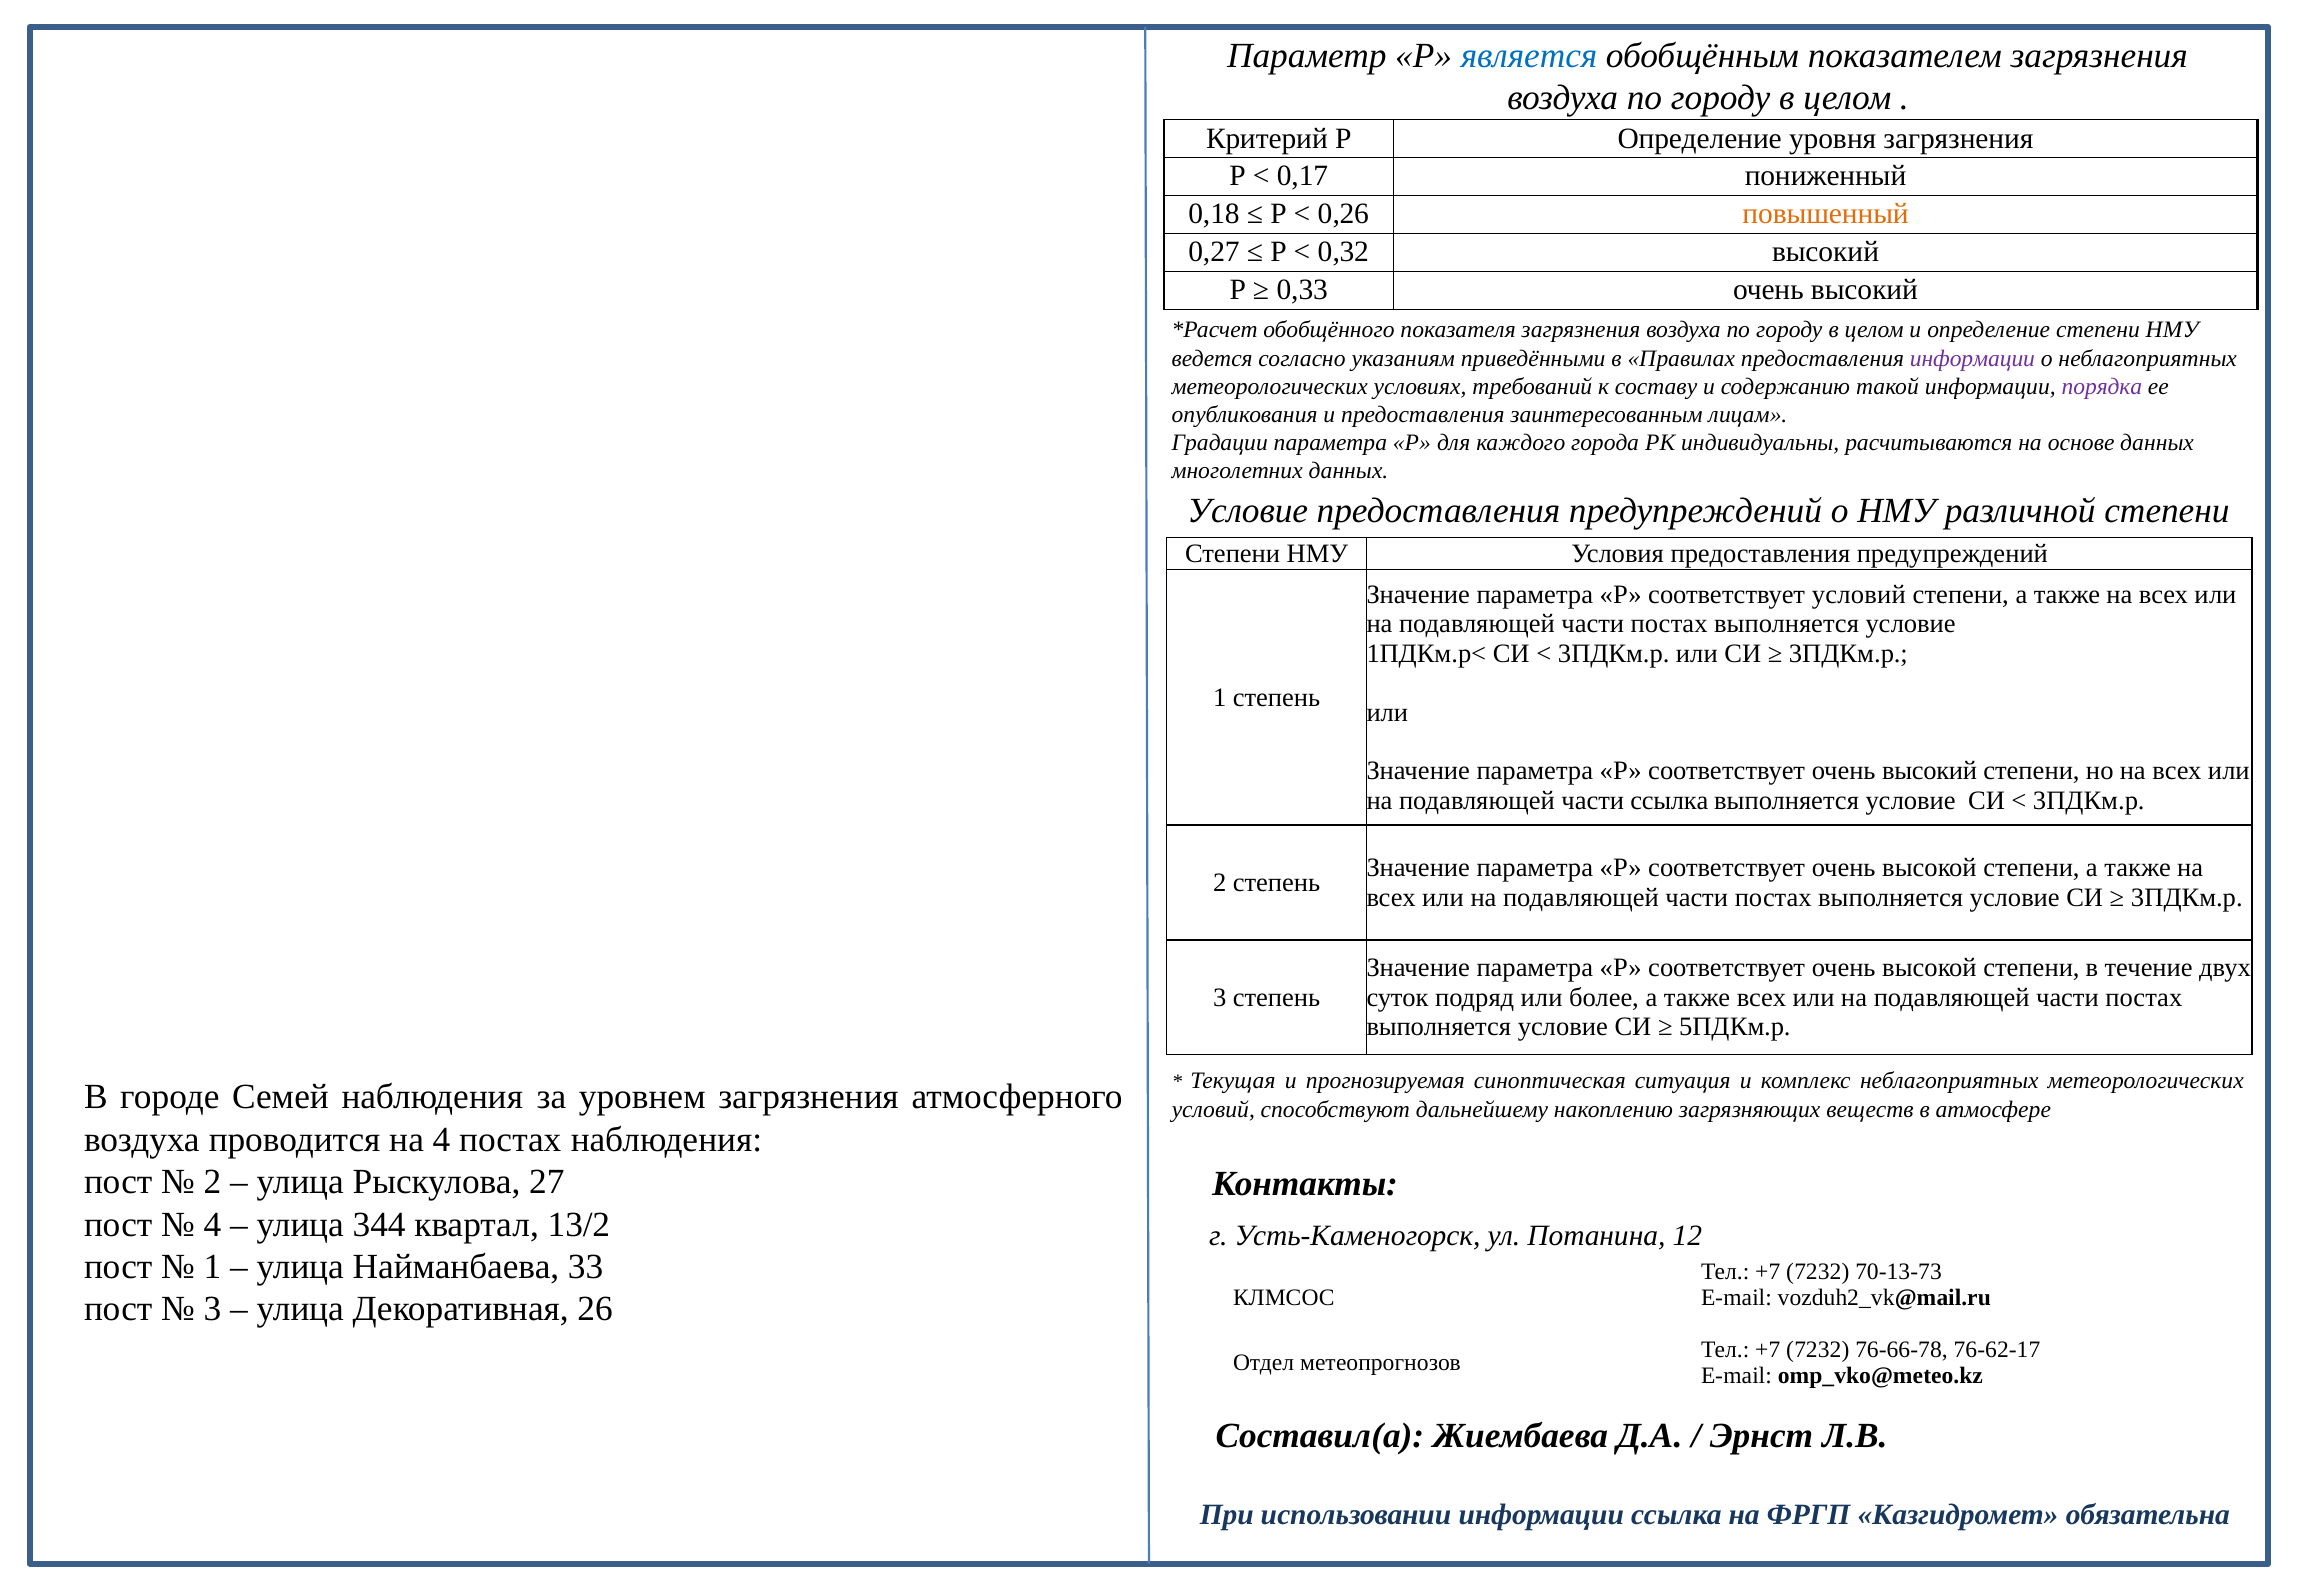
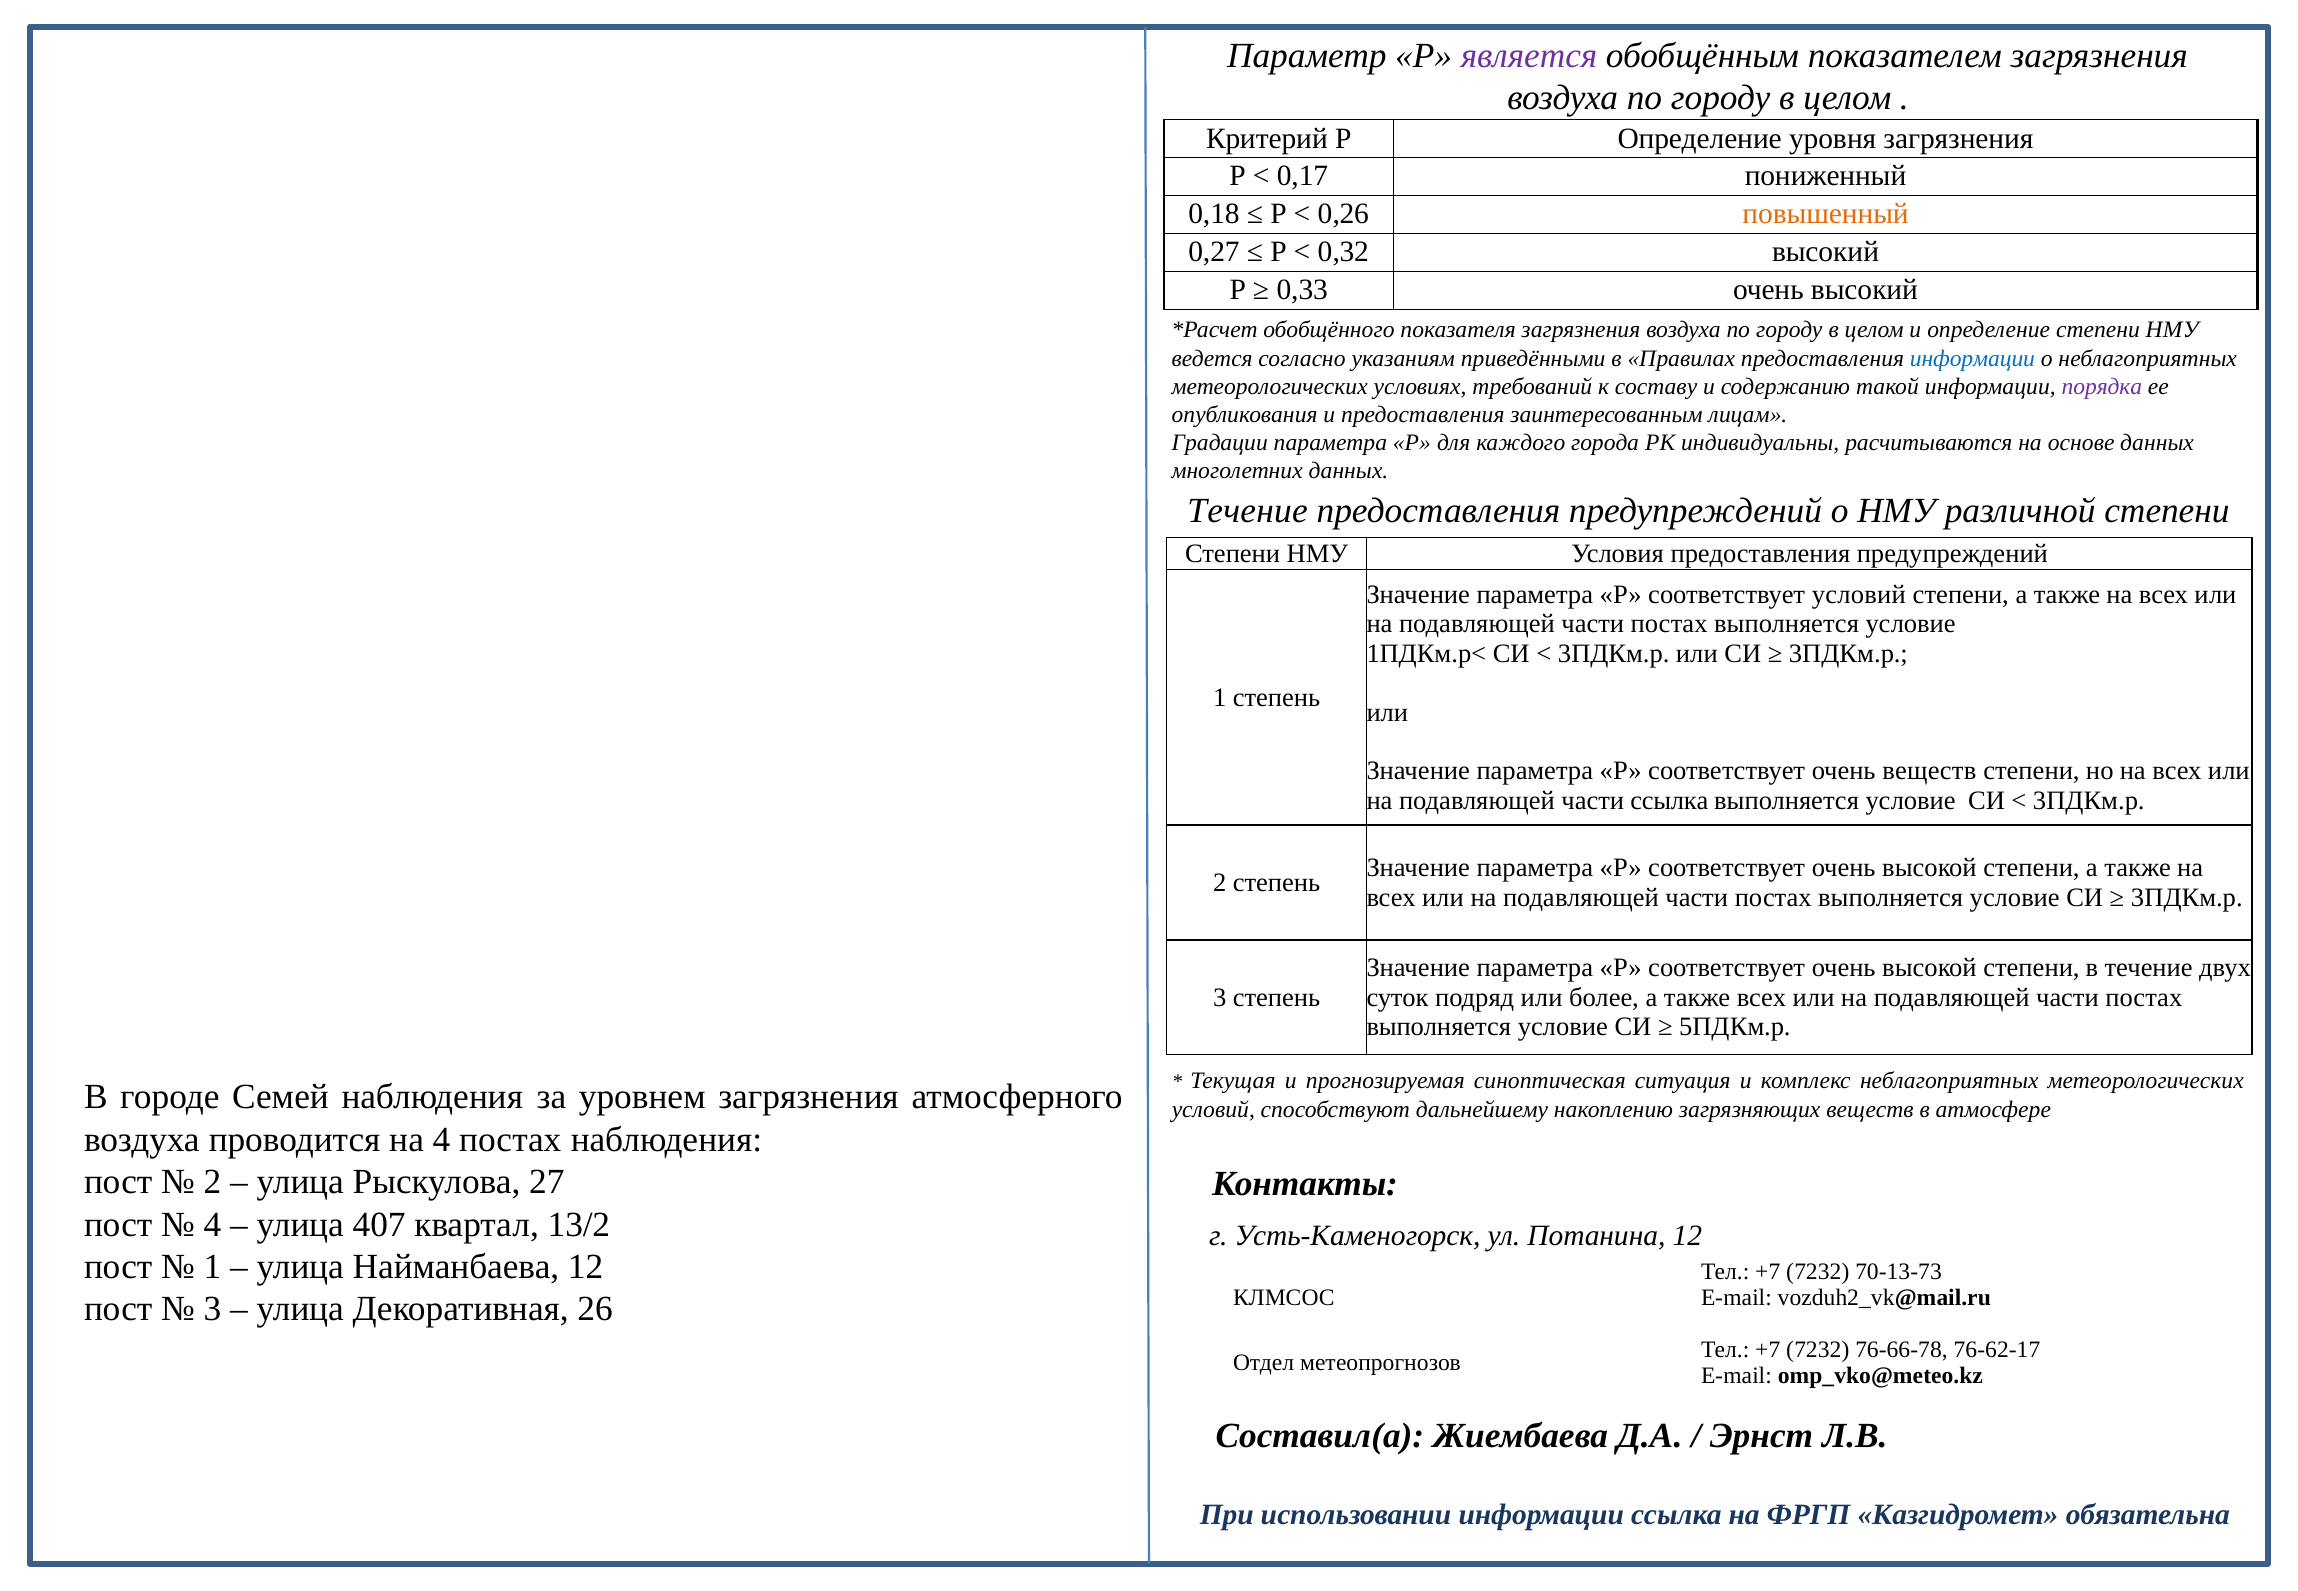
является colour: blue -> purple (1529, 55)
информации colour: purple -> blue (1972, 358)
Условие: Условие -> Течение (1248, 511)
соответствует очень высокий: высокий -> веществ (1929, 771)
344: 344 -> 407 (379, 1224)
Найманбаева 33: 33 -> 12 (586, 1267)
